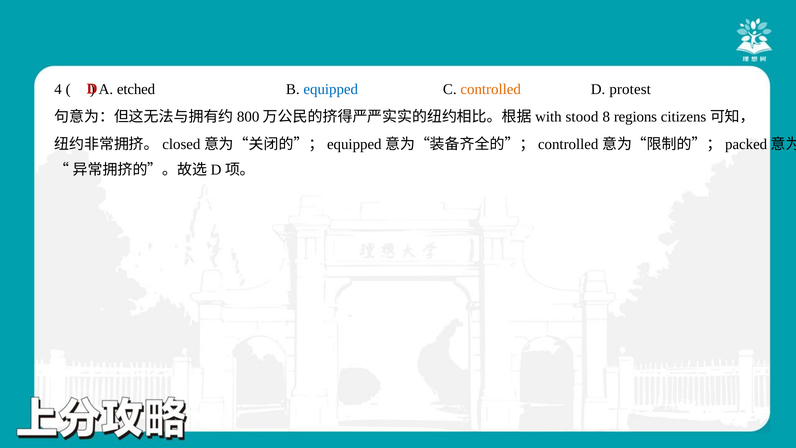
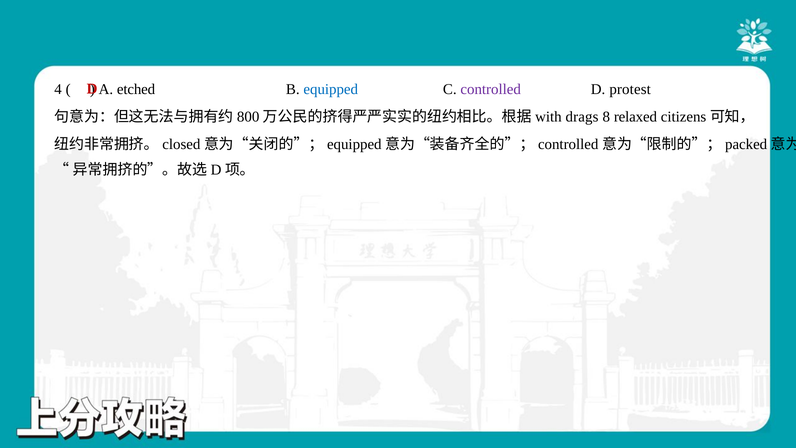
controlled colour: orange -> purple (491, 89)
stood: stood -> drags (582, 117)
regions: regions -> relaxed (635, 117)
